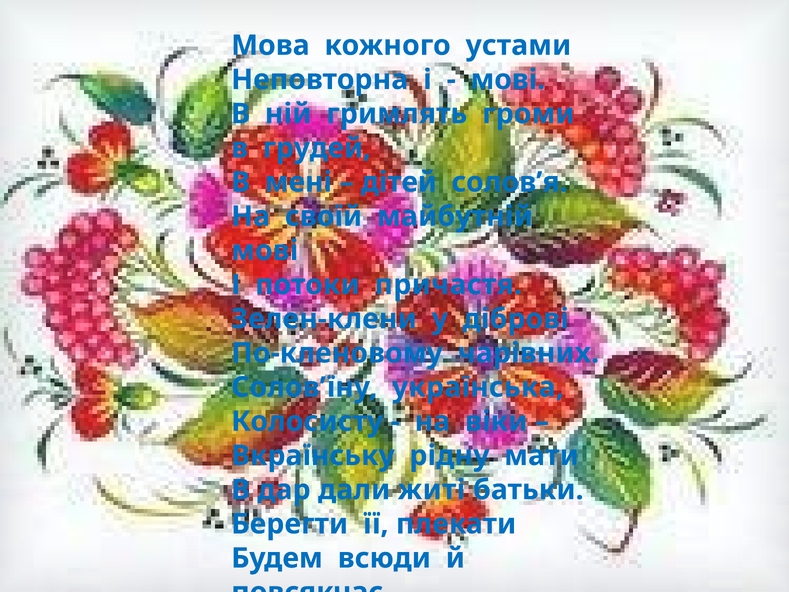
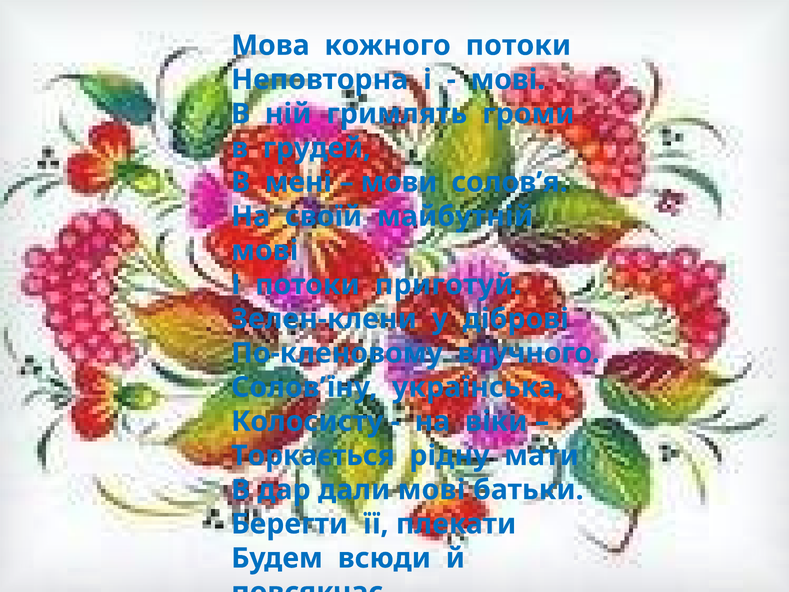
кожного устами: устами -> потоки (518, 45)
дітей: дітей -> мови (399, 182)
причастя: причастя -> приготуй (448, 285)
чарівних: чарівних -> влучного (529, 353)
Вкраїнську: Вкраїнську -> Торкається (313, 455)
дали житі: житі -> мові (432, 490)
